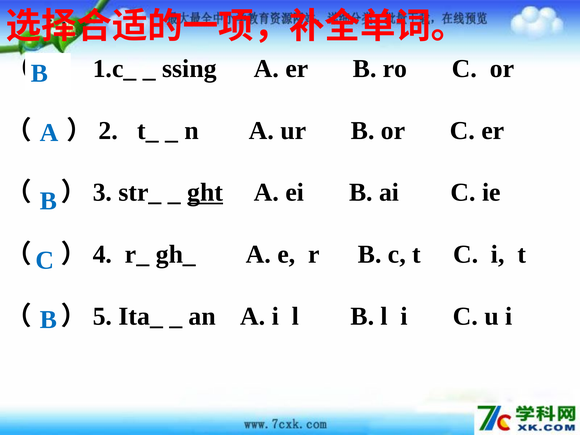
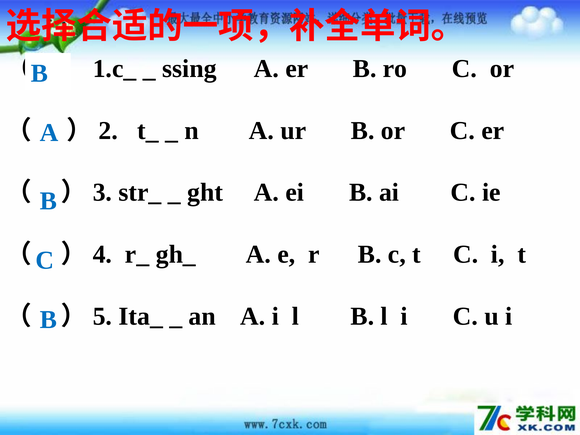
ght underline: present -> none (205, 192)
